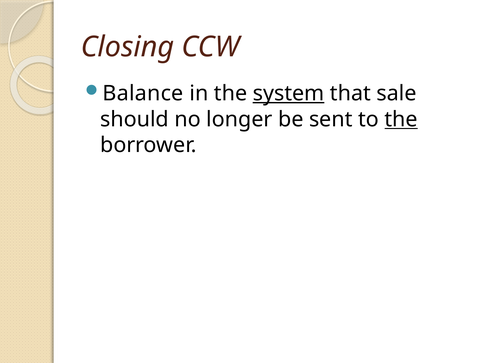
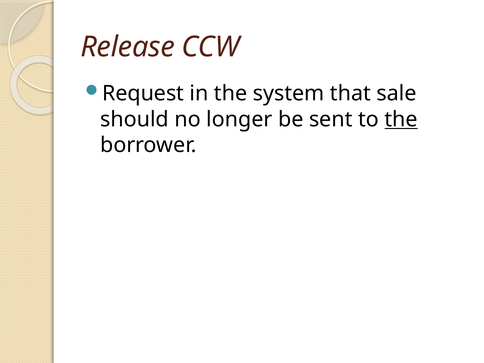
Closing: Closing -> Release (128, 47)
Balance: Balance -> Request (143, 93)
system underline: present -> none (289, 93)
